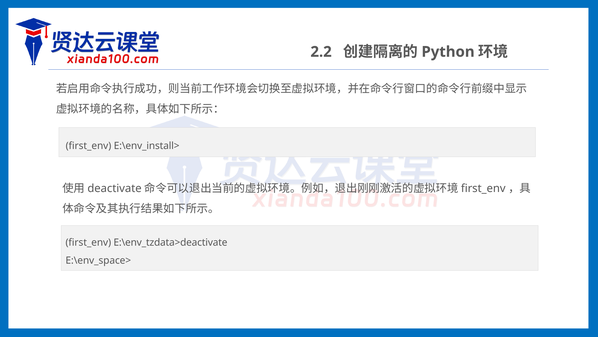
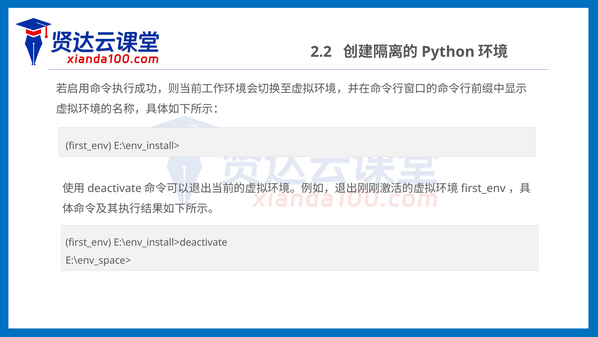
E:\env_tzdata>deactivate: E:\env_tzdata>deactivate -> E:\env_install>deactivate (170, 242)
